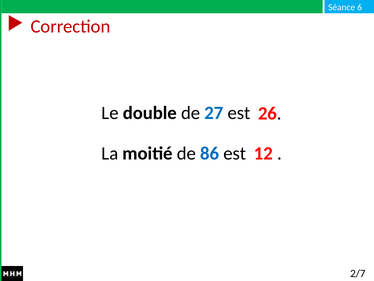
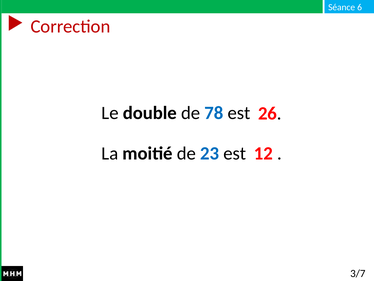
27: 27 -> 78 (214, 113)
86: 86 -> 23 (210, 153)
2/7: 2/7 -> 3/7 (358, 273)
